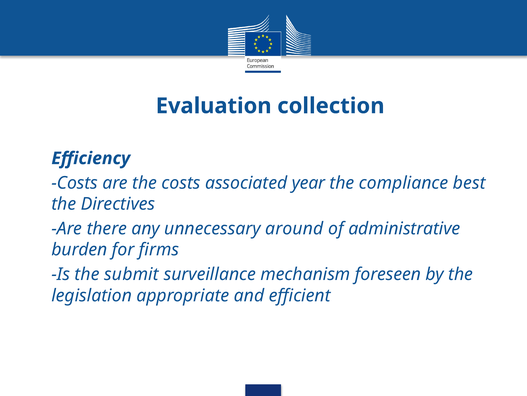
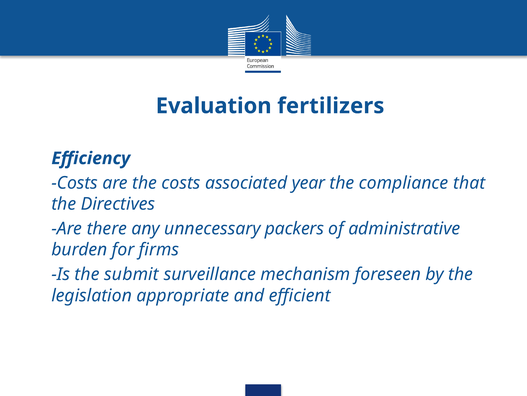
collection: collection -> fertilizers (331, 106)
best: best -> that (469, 183)
around: around -> packers (295, 228)
